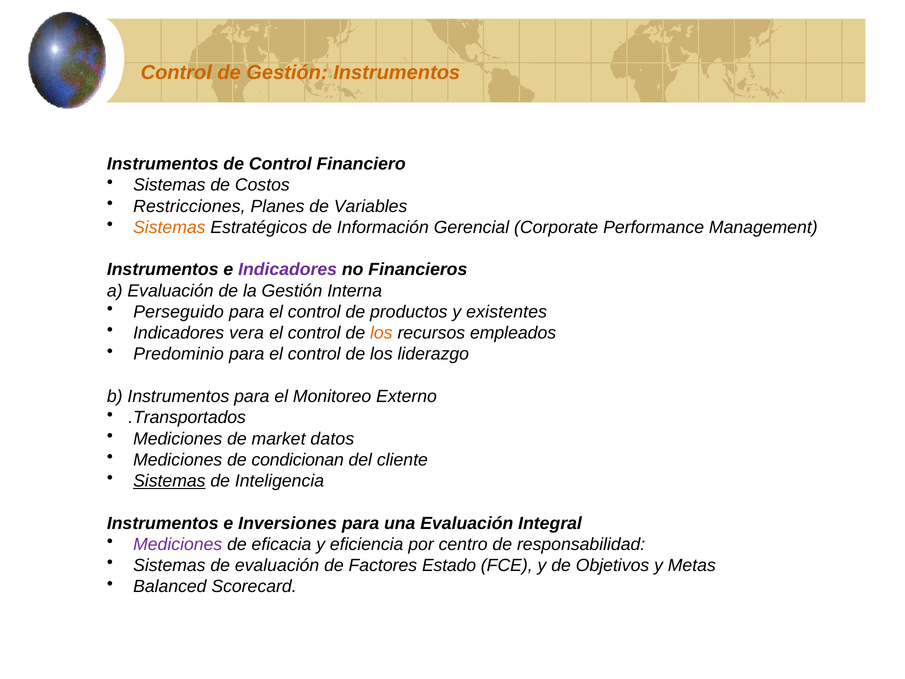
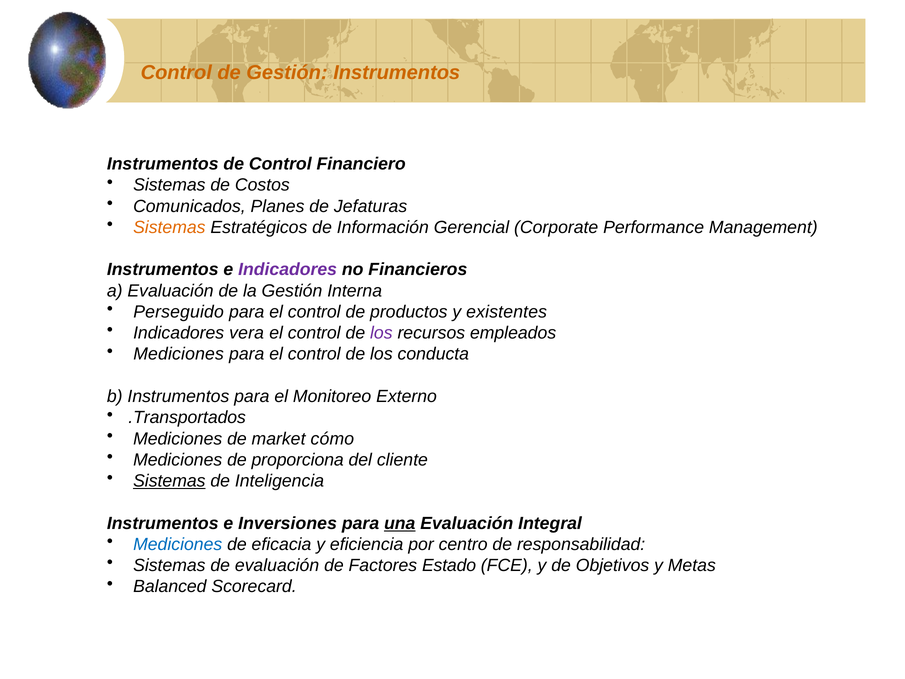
Restricciones: Restricciones -> Comunicados (189, 206)
Variables: Variables -> Jefaturas (371, 206)
los colour: orange -> purple (381, 333)
Predominio: Predominio -> Mediciones (179, 354)
liderazgo: liderazgo -> conducta (433, 354)
datos: datos -> cómo (332, 439)
condicionan: condicionan -> proporciona (298, 460)
una underline: none -> present (400, 523)
Mediciones colour: purple -> blue (178, 544)
